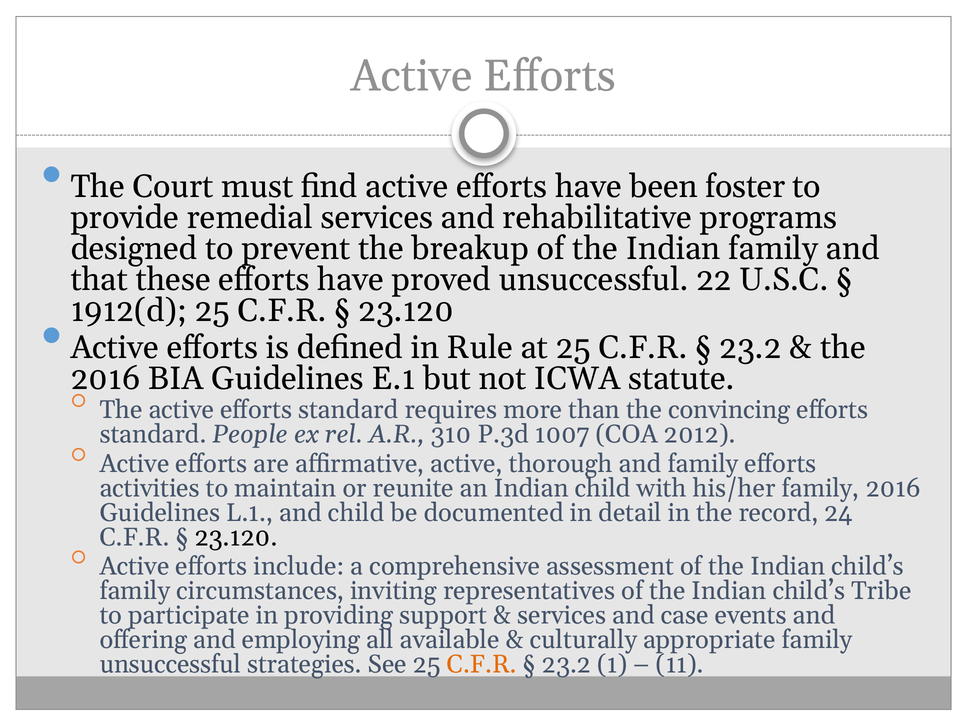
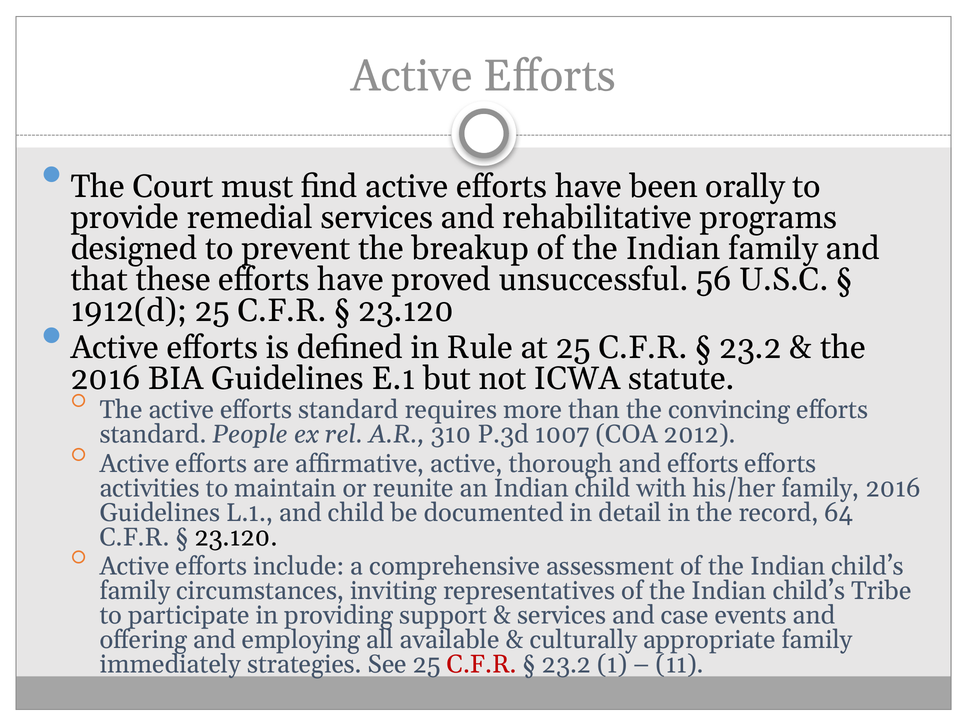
foster: foster -> orally (745, 187)
22: 22 -> 56 (714, 280)
and family: family -> efforts (703, 464)
24: 24 -> 64 (839, 513)
unsuccessful: unsuccessful -> immediately (170, 664)
C.F.R colour: orange -> red (482, 664)
